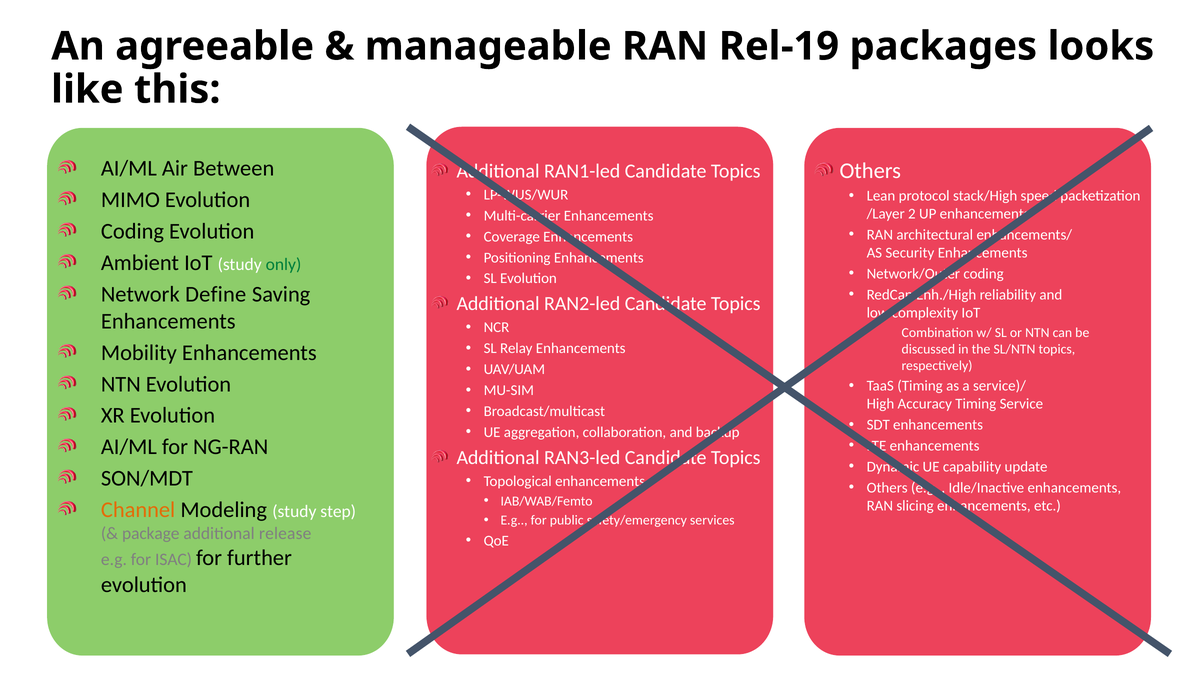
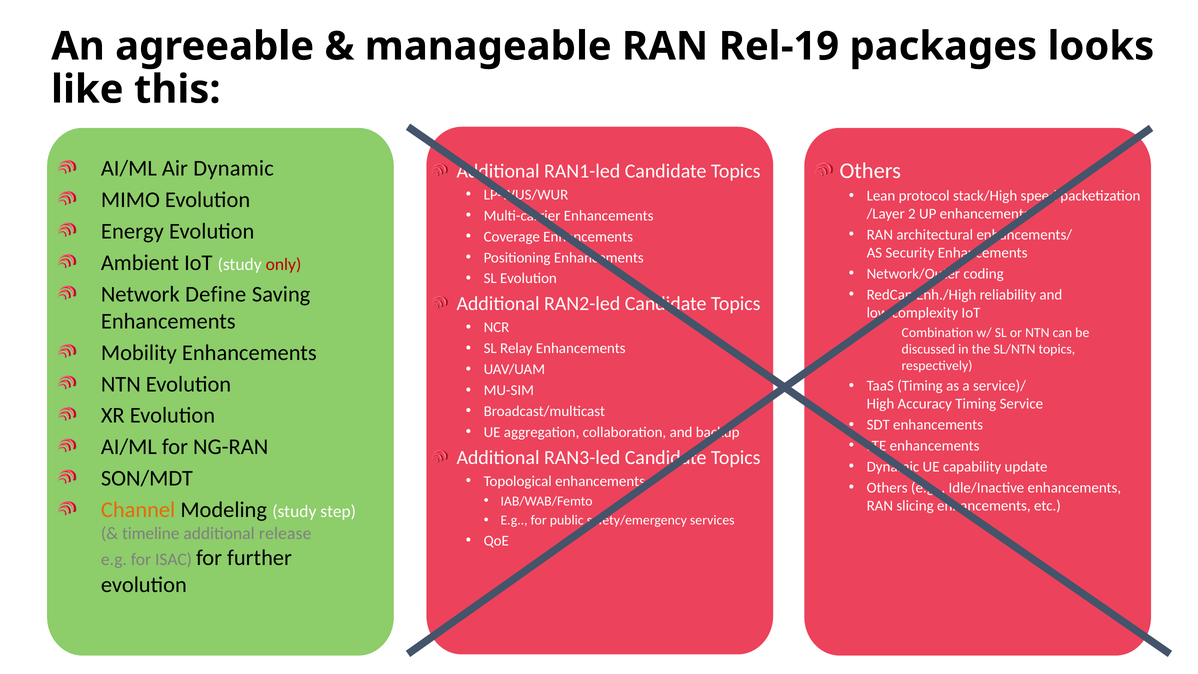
Air Between: Between -> Dynamic (234, 168)
Coding: Coding -> Energy (132, 231)
only colour: green -> red (284, 264)
package: package -> timeline (151, 534)
